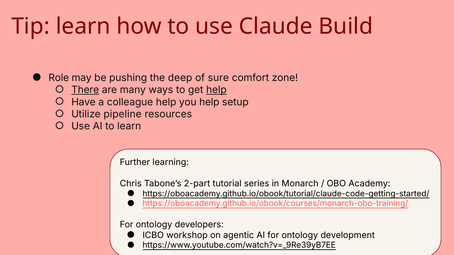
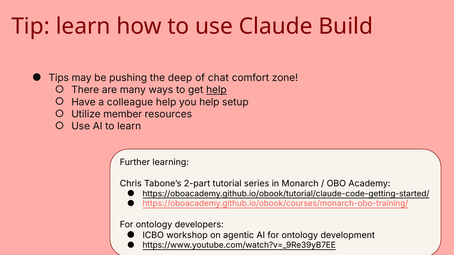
Role: Role -> Tips (59, 78)
sure: sure -> chat (218, 78)
There underline: present -> none (85, 90)
pipeline: pipeline -> member (123, 114)
